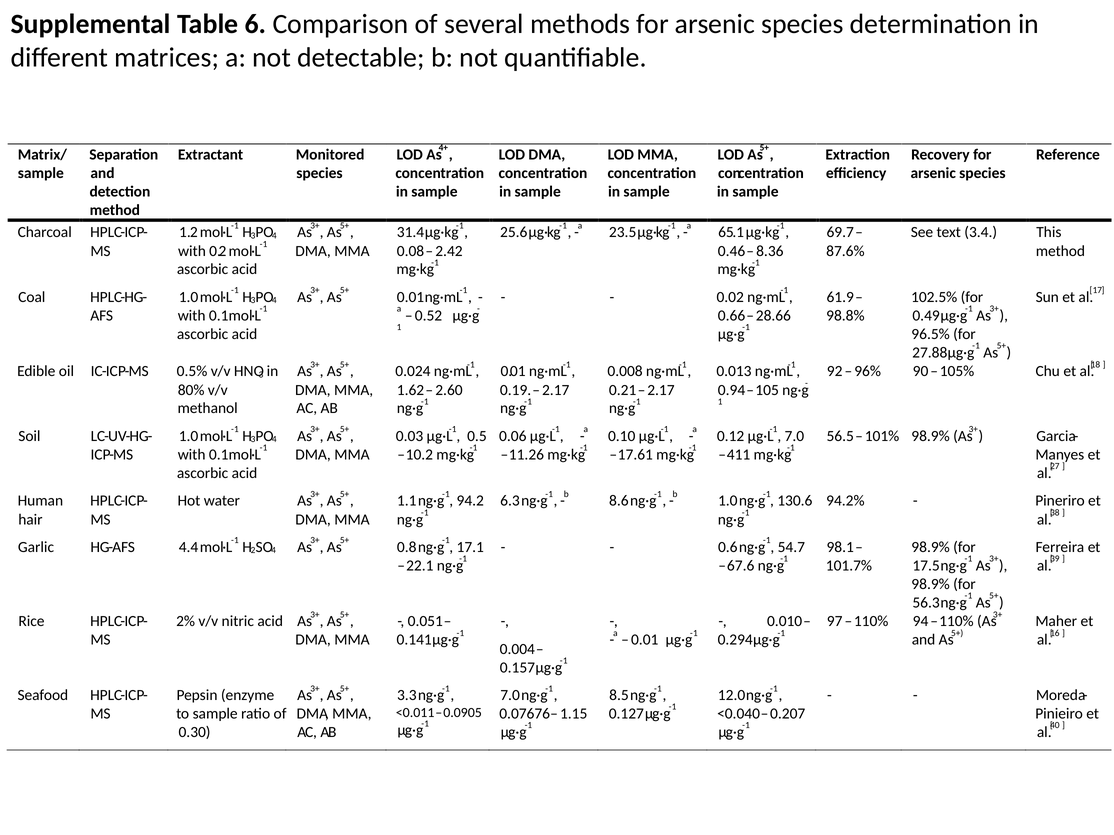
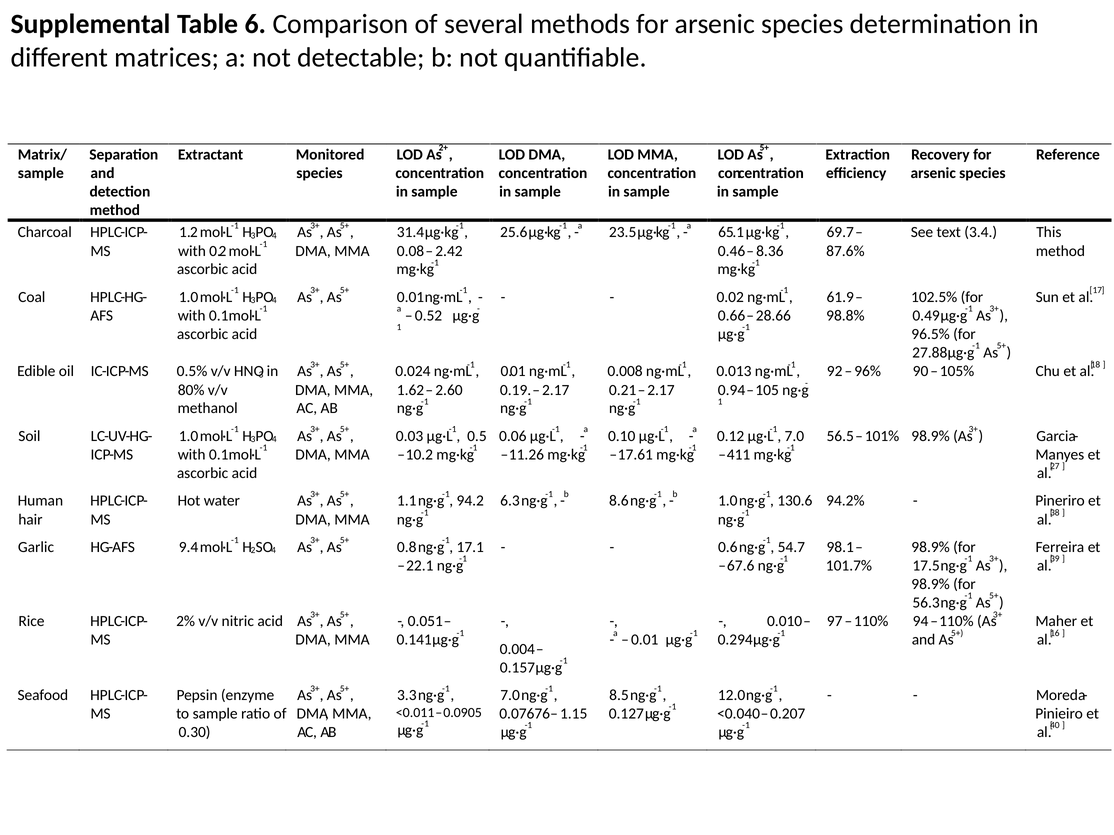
4+: 4+ -> 2+ (443, 148)
4.4: 4.4 -> 9.4 (189, 547)
